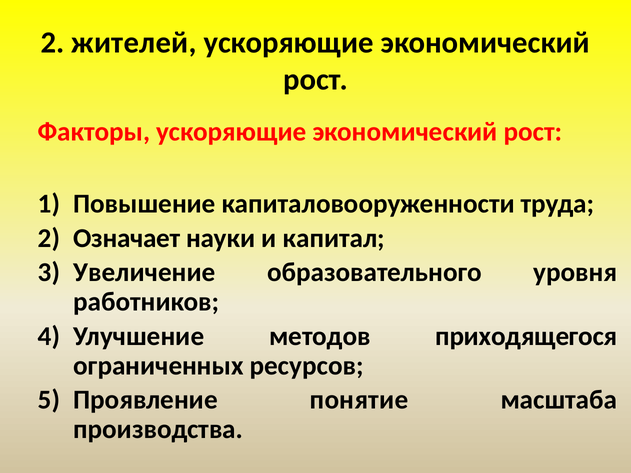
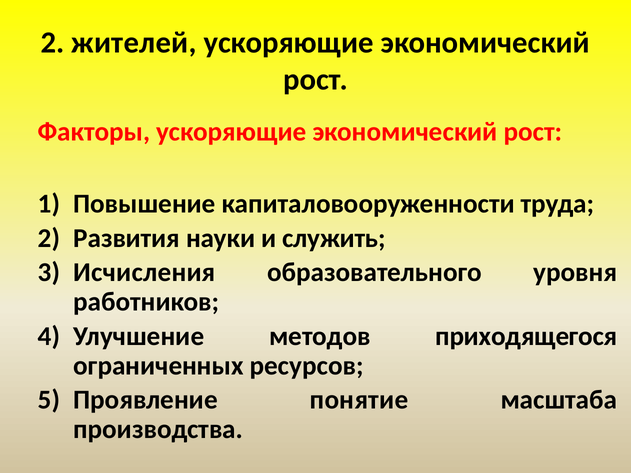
Означает: Означает -> Развития (127, 238)
капитал: капитал -> служить (334, 238)
Увеличение: Увеличение -> Исчисления (144, 273)
